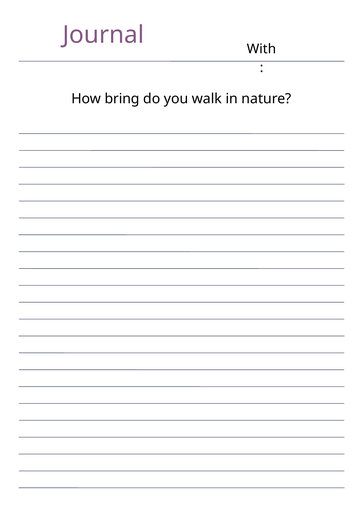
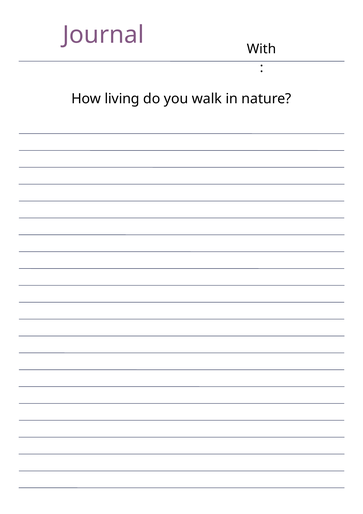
bring: bring -> living (122, 99)
